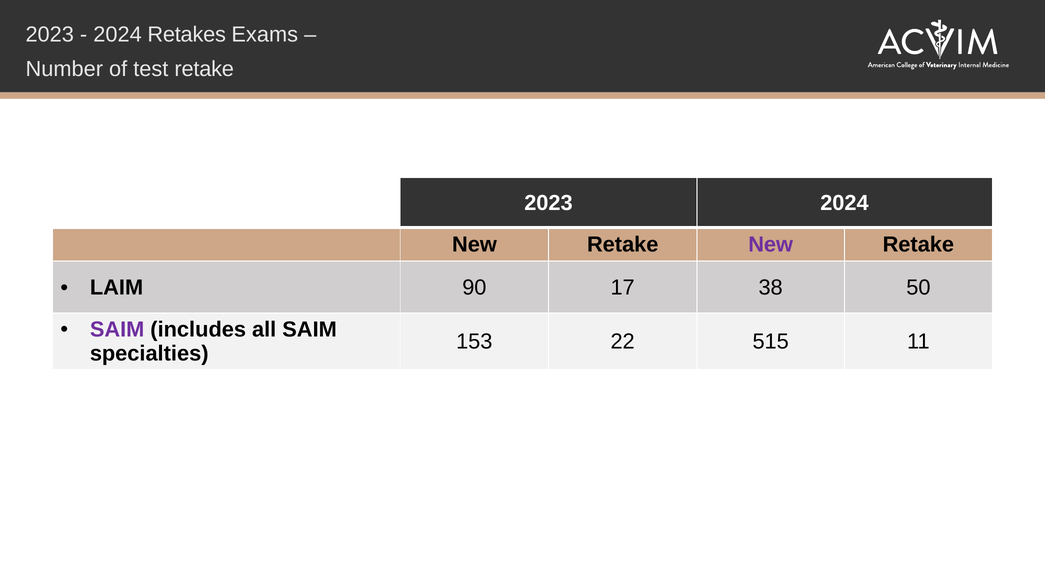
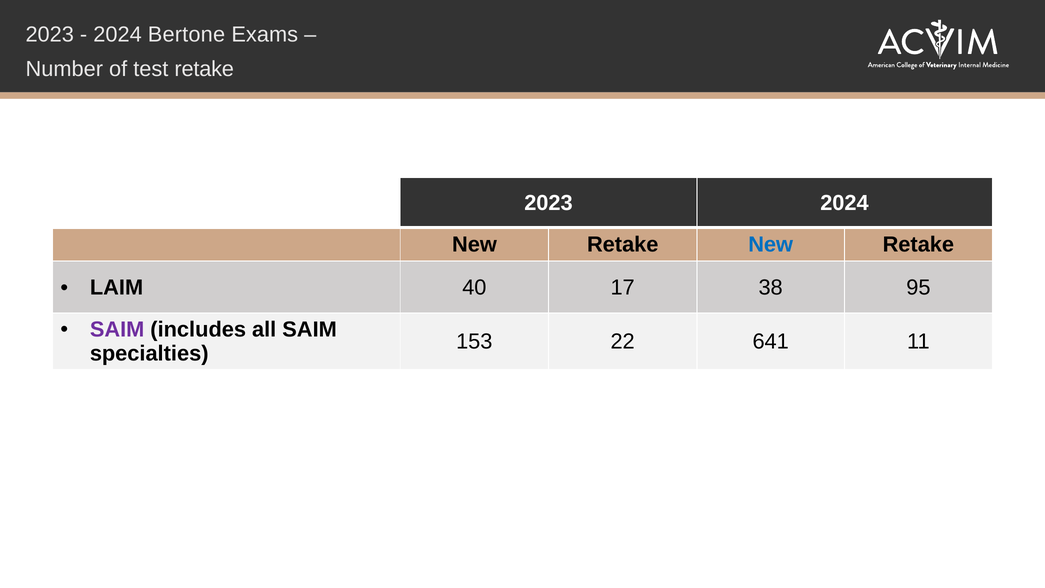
Retakes: Retakes -> Bertone (186, 35)
New colour: purple -> blue (771, 245)
90: 90 -> 40 (474, 287)
50: 50 -> 95 (918, 287)
515: 515 -> 641 (771, 341)
